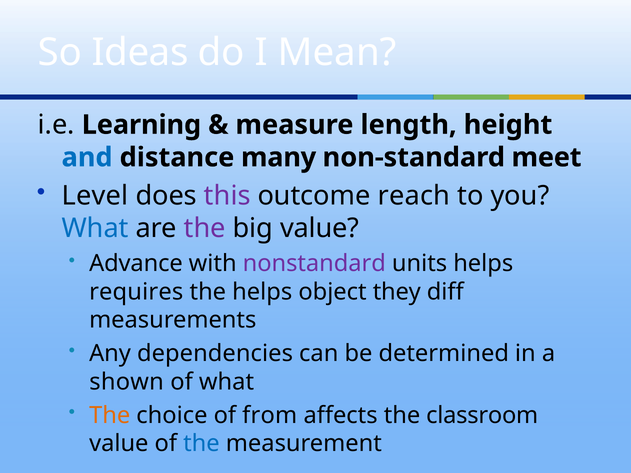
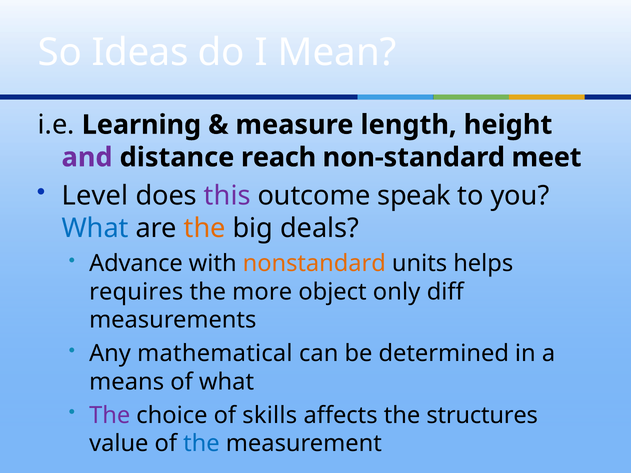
and colour: blue -> purple (87, 157)
many: many -> reach (279, 157)
reach: reach -> speak (414, 196)
the colour: purple -> orange (205, 228)
big value: value -> deals (320, 228)
nonstandard colour: purple -> orange (314, 264)
the helps: helps -> more (262, 292)
they: they -> only (397, 292)
dependencies: dependencies -> mathematical (215, 354)
shown: shown -> means (127, 382)
The colour: orange -> purple (110, 415)
from: from -> skills (270, 415)
classroom: classroom -> structures (482, 415)
